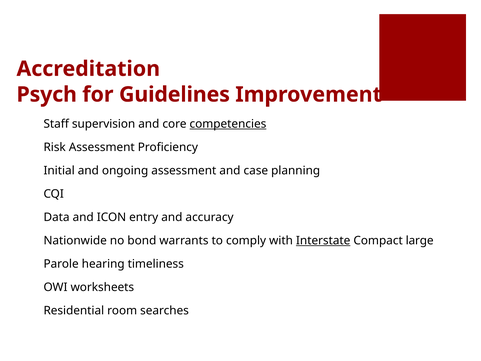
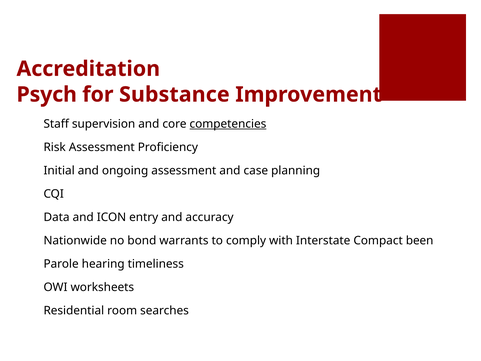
Guidelines: Guidelines -> Substance (174, 94)
Interstate underline: present -> none (323, 240)
large: large -> been (420, 240)
